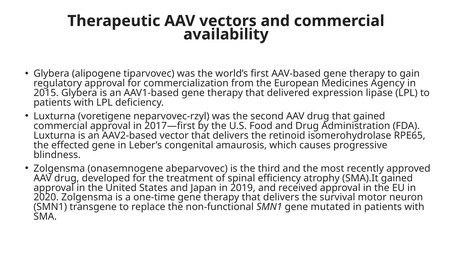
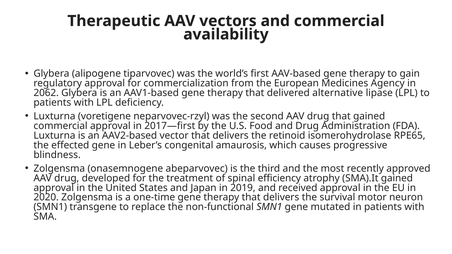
2015: 2015 -> 2062 (46, 93)
expression: expression -> alternative (338, 93)
